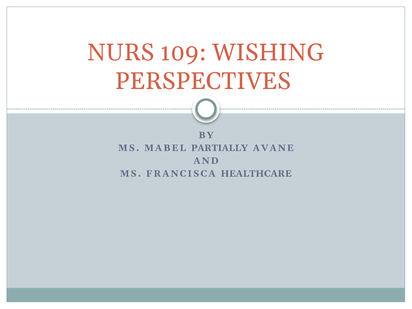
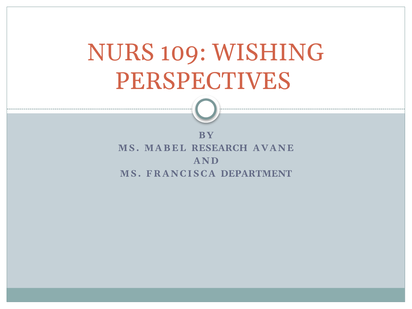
PARTIALLY: PARTIALLY -> RESEARCH (219, 148)
HEALTHCARE: HEALTHCARE -> DEPARTMENT (256, 174)
